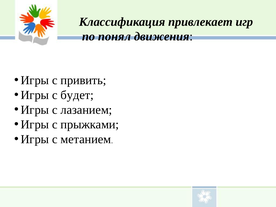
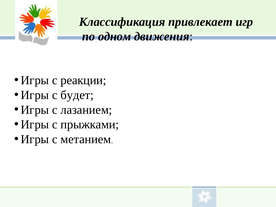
понял: понял -> одном (115, 37)
привить: привить -> реакции (83, 80)
